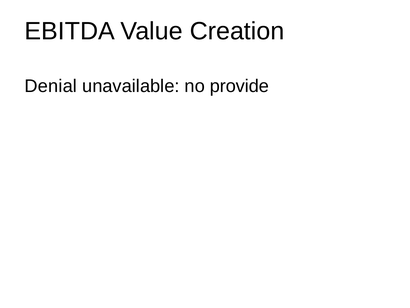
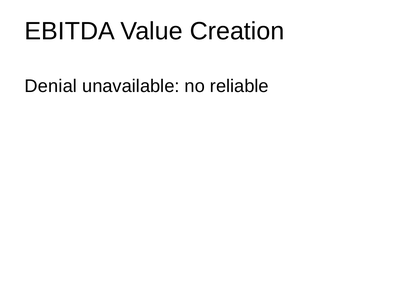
provide: provide -> reliable (239, 86)
